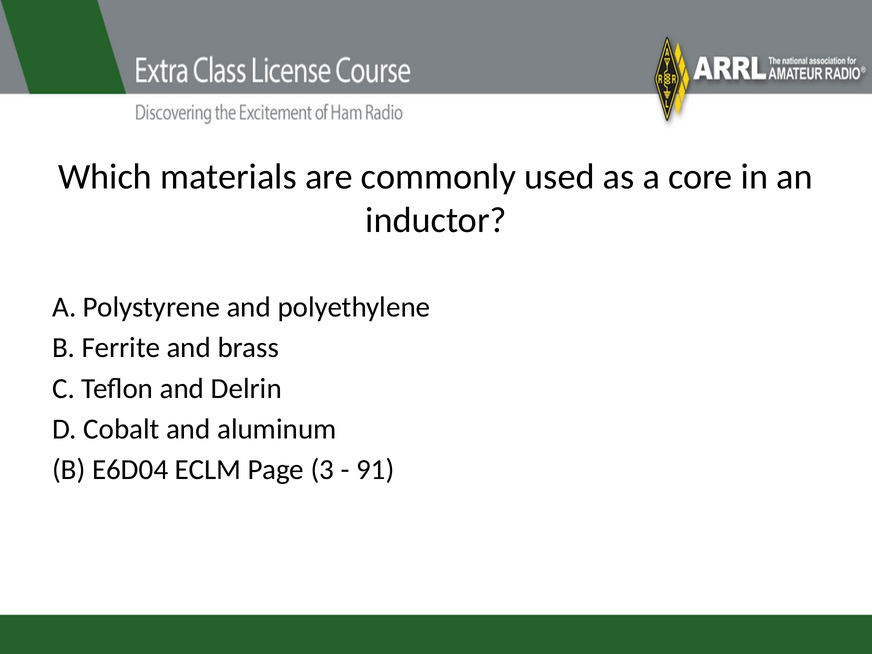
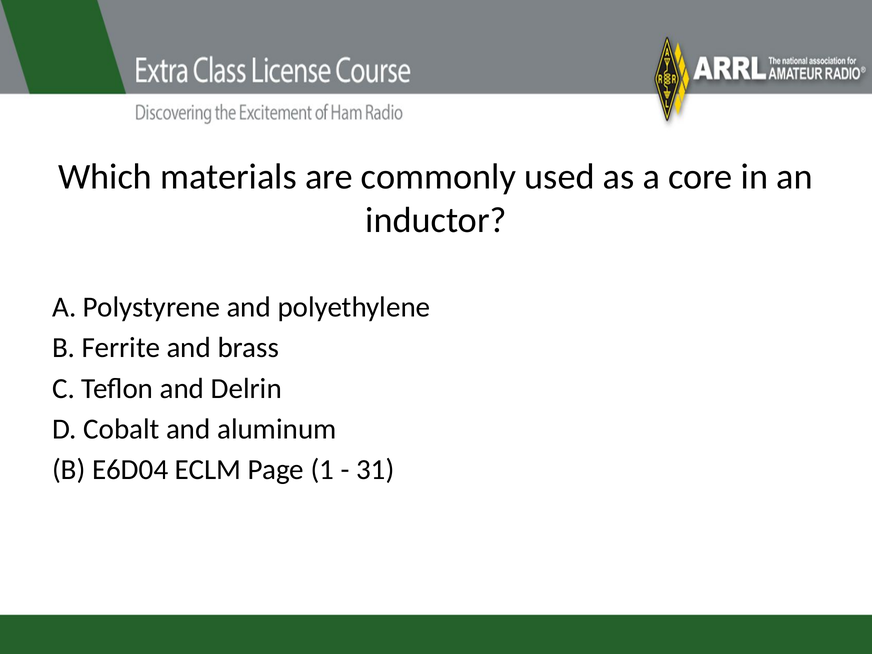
3: 3 -> 1 (322, 470)
91: 91 -> 31 (375, 470)
